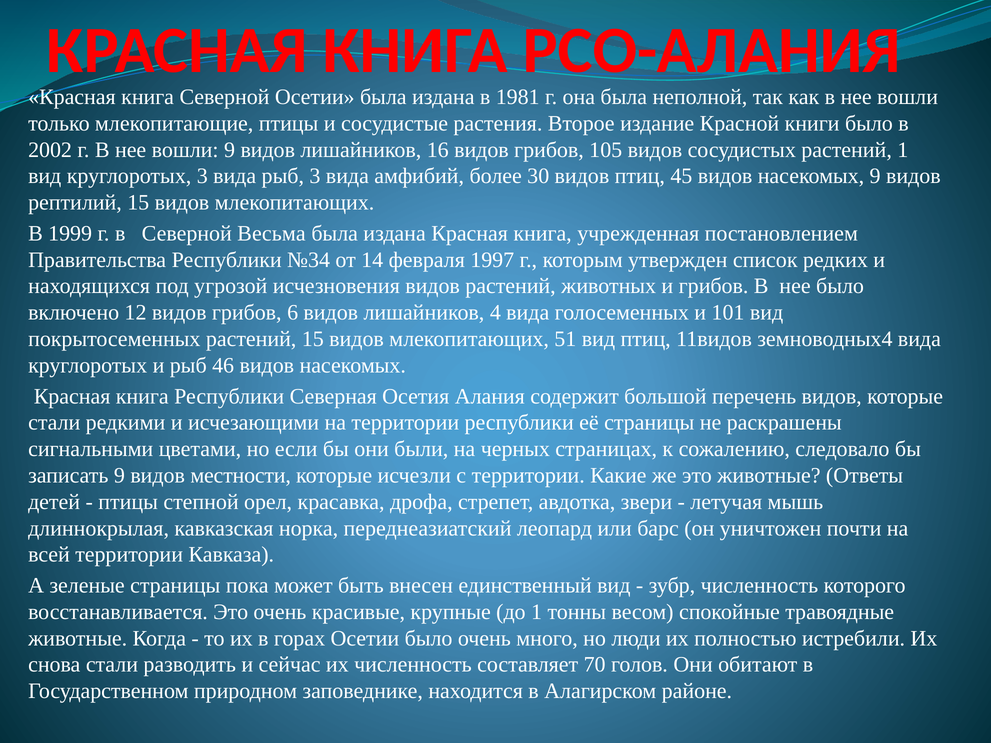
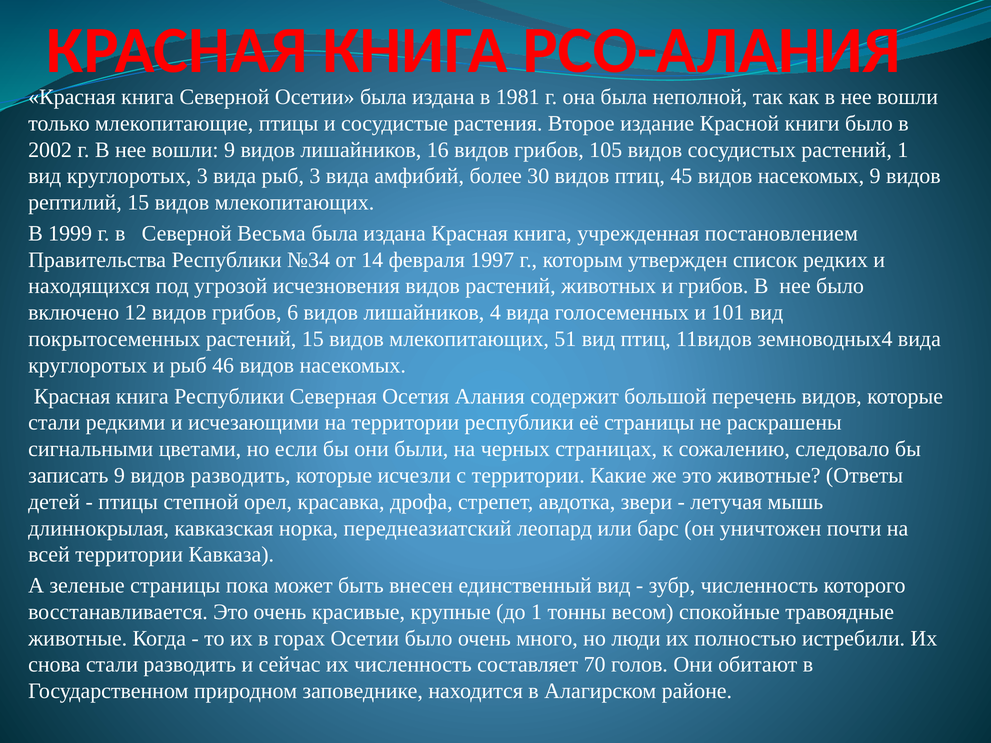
видов местности: местности -> разводить (240, 476)
